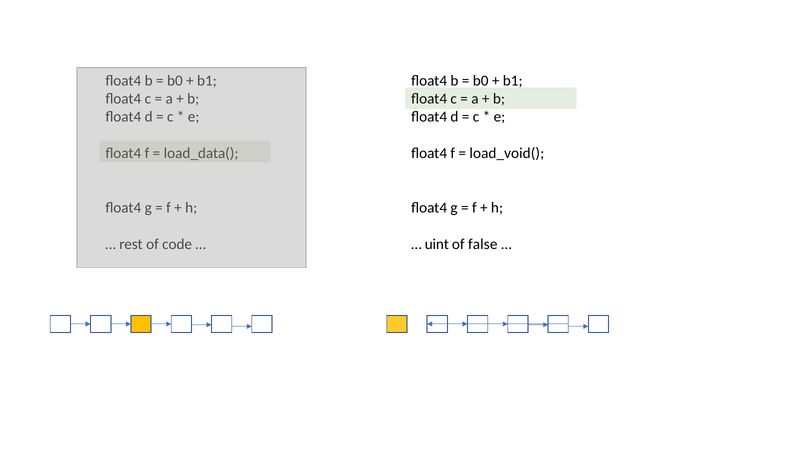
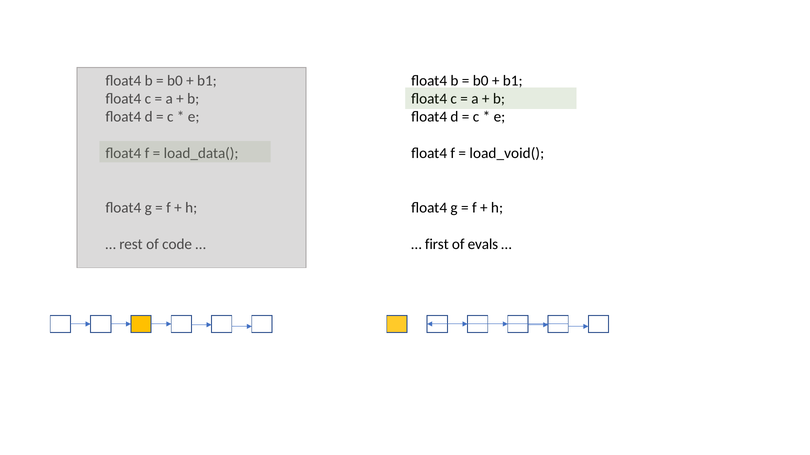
uint: uint -> first (437, 245)
false: false -> evals (483, 245)
